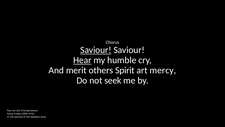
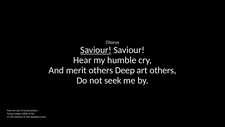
Hear underline: present -> none (82, 60)
Spirit: Spirit -> Deep (125, 70)
art mercy: mercy -> others (163, 70)
